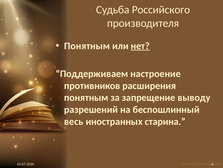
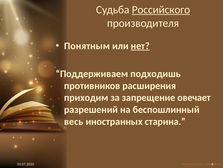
Российского underline: none -> present (161, 10)
настроение: настроение -> подходишь (156, 73)
понятным: понятным -> приходим (86, 97)
выводу: выводу -> овечает (194, 97)
